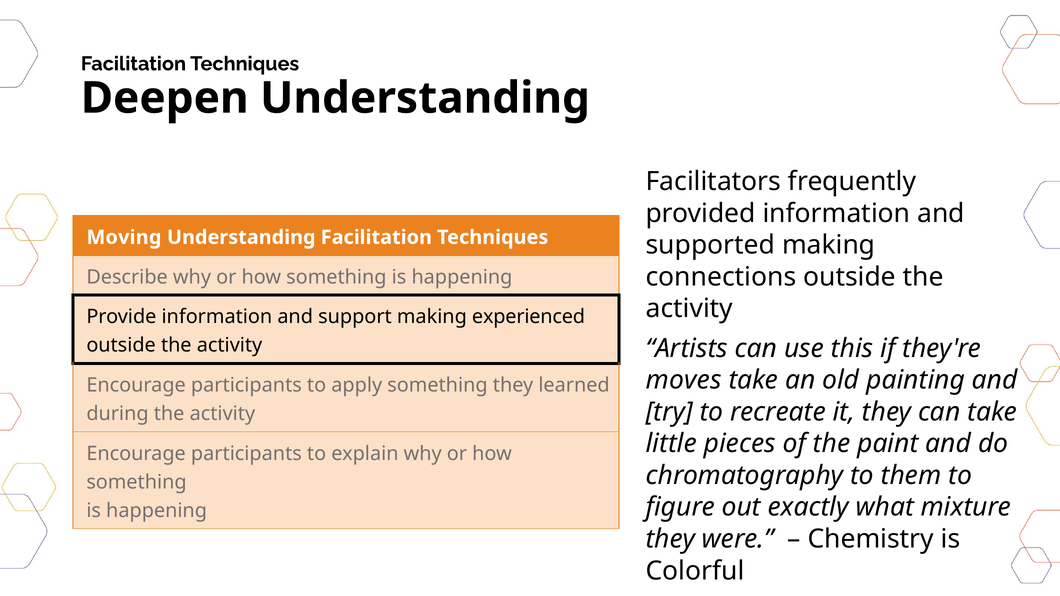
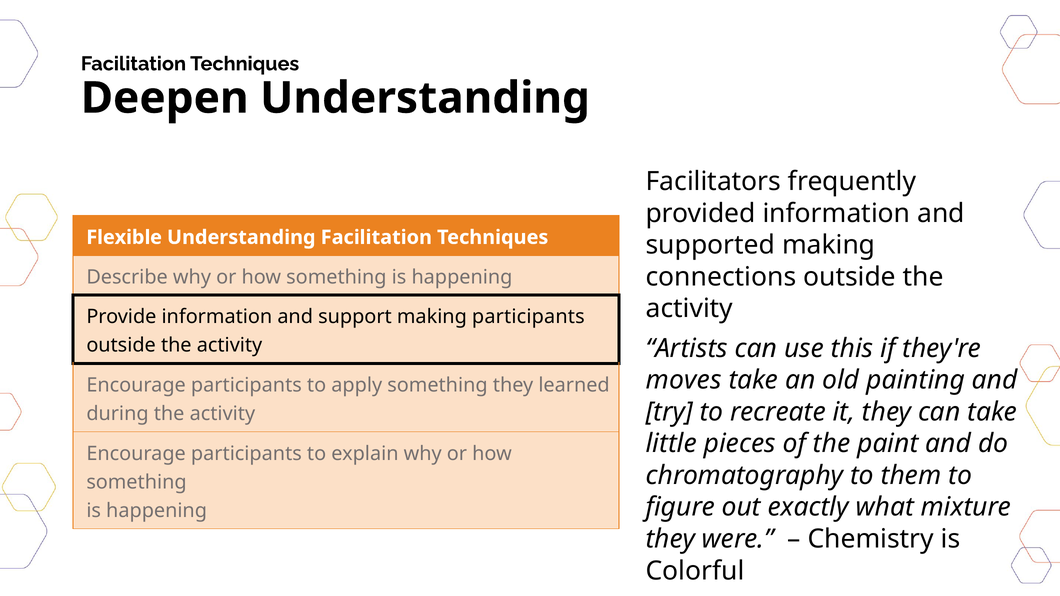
Moving: Moving -> Flexible (124, 237)
making experienced: experienced -> participants (528, 317)
